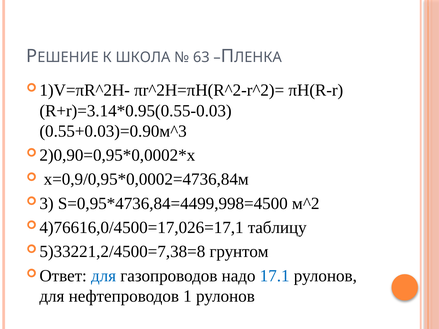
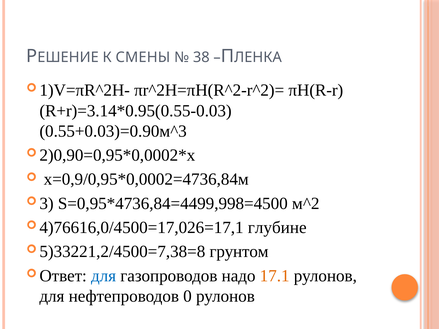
ШКОЛА: ШКОЛА -> СМЕНЫ (143, 57)
63: 63 -> 38 (201, 57)
таблицу: таблицу -> глубине (277, 228)
17.1 colour: blue -> orange (275, 276)
1: 1 -> 0 (187, 296)
